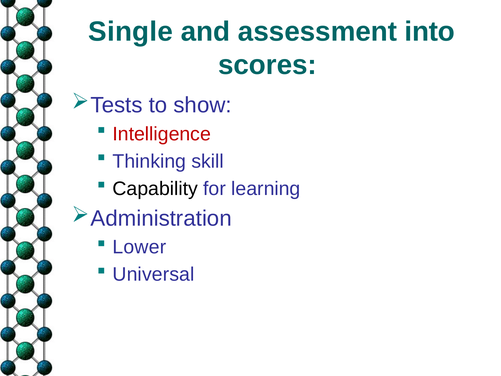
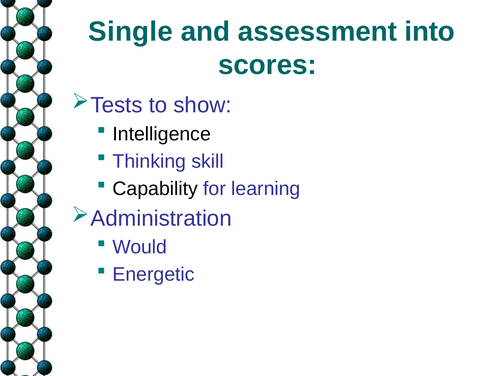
Intelligence colour: red -> black (162, 134)
Lower: Lower -> Would (140, 247)
Universal: Universal -> Energetic (154, 274)
